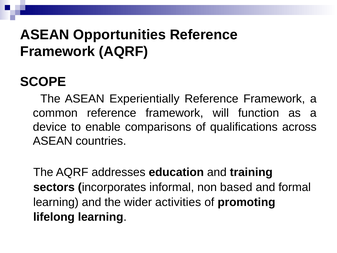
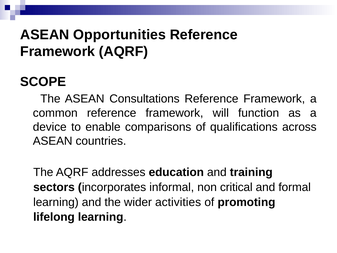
Experientially: Experientially -> Consultations (145, 99)
based: based -> critical (236, 187)
